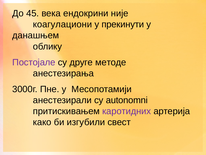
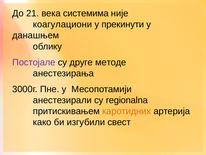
45: 45 -> 21 (33, 13)
ендокрини: ендокрини -> системима (86, 13)
autonomni: autonomni -> regionalna (127, 100)
каротидних colour: purple -> orange (127, 111)
